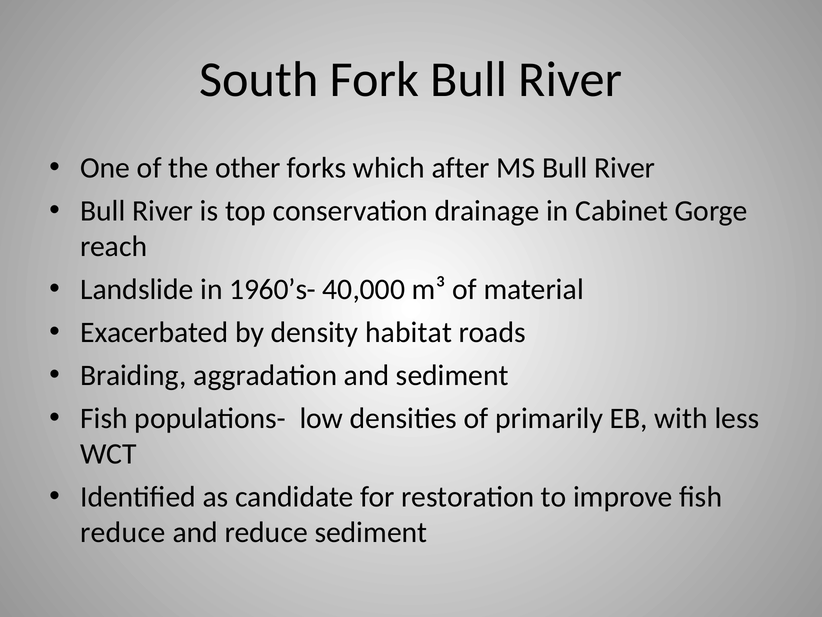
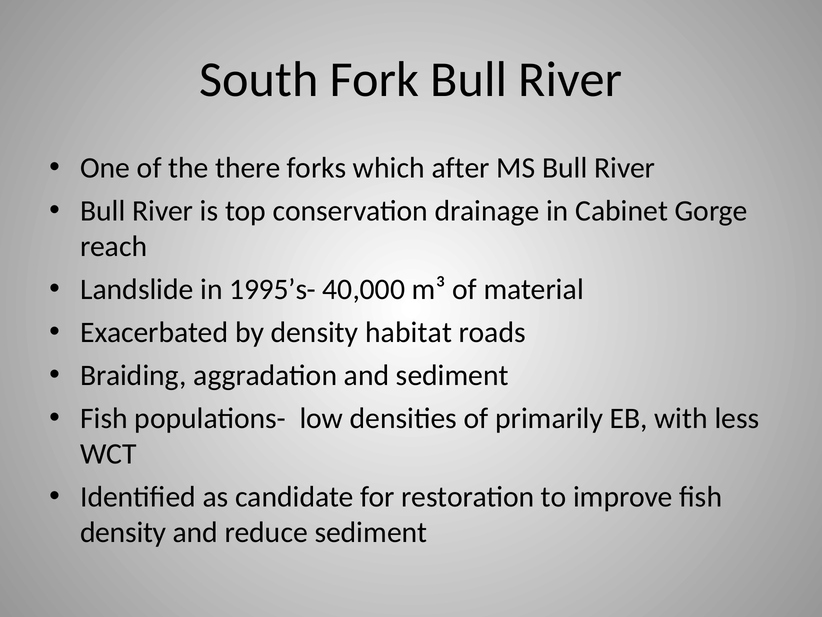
other: other -> there (248, 168)
1960’s-: 1960’s- -> 1995’s- (273, 289)
reduce: reduce -> density (123, 532)
